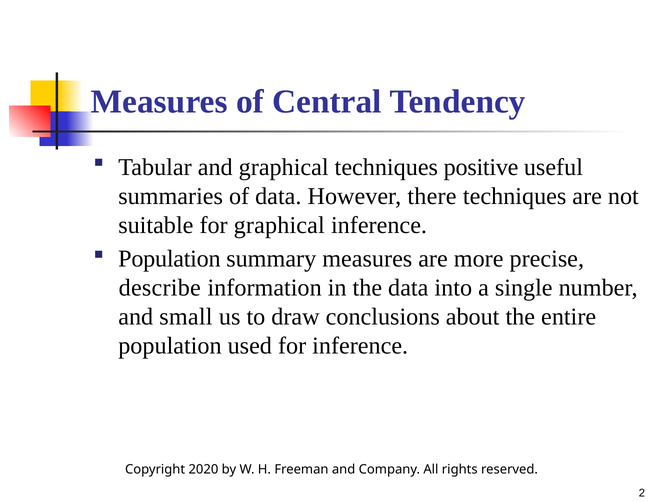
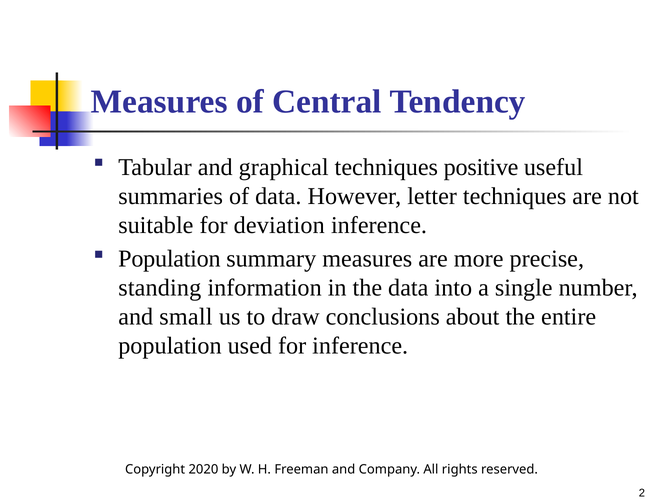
there: there -> letter (432, 196)
for graphical: graphical -> deviation (279, 225)
describe: describe -> standing (160, 288)
